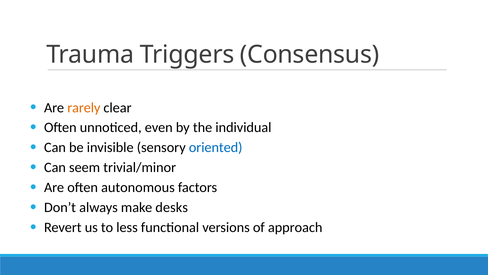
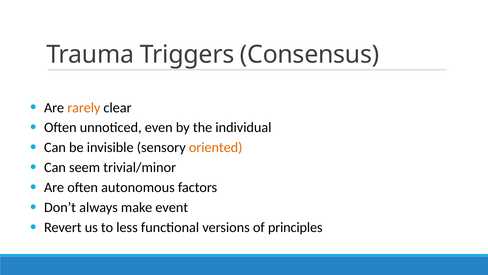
oriented colour: blue -> orange (216, 147)
desks: desks -> event (172, 207)
approach: approach -> principles (295, 227)
